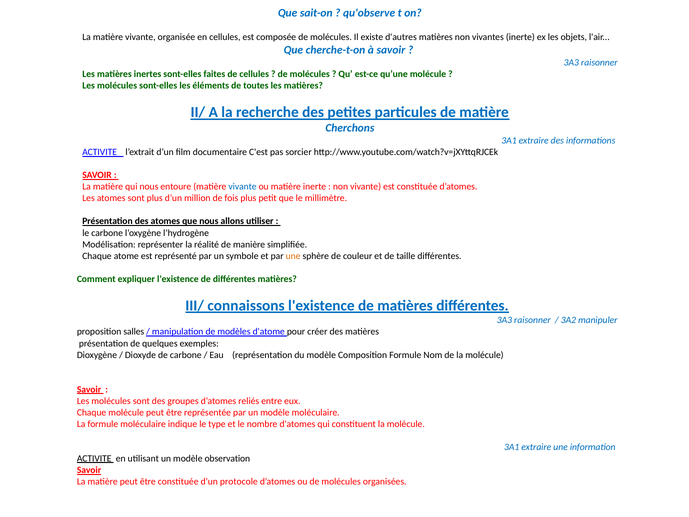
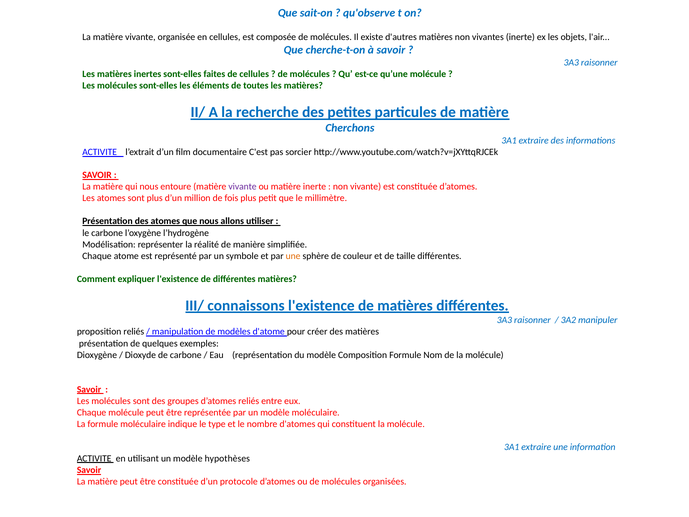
vivante colour: blue -> purple (243, 187)
proposition salles: salles -> reliés (134, 332)
observation: observation -> hypothèses (227, 458)
